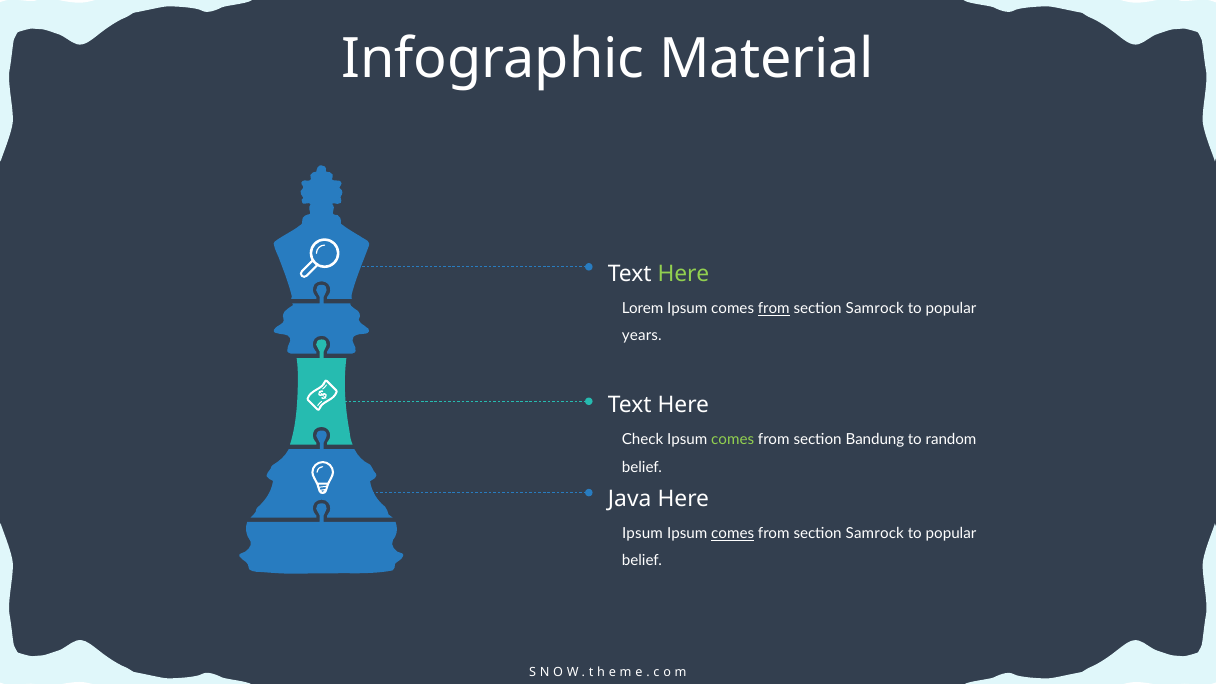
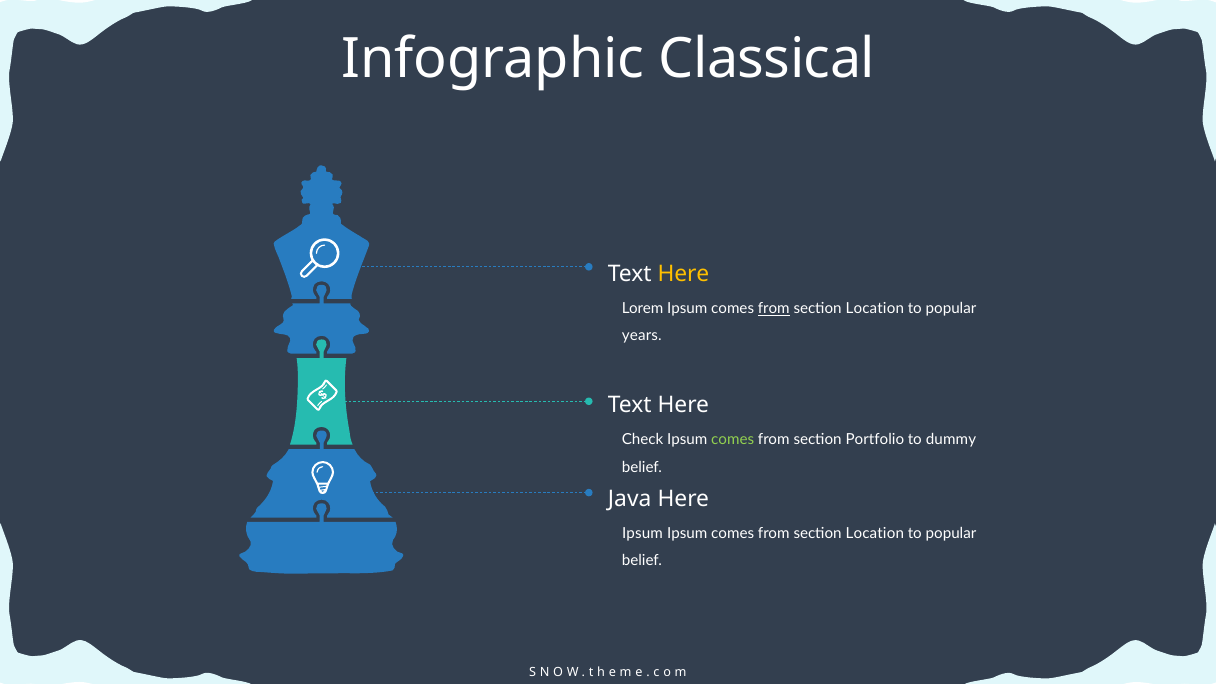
Material: Material -> Classical (767, 59)
Here colour: light green -> yellow (683, 274)
Samrock: Samrock -> Location (875, 309)
Bandung: Bandung -> Portfolio (875, 440)
random: random -> dummy (951, 440)
comes underline: present -> none (733, 534)
Samrock: Samrock -> Location (875, 534)
